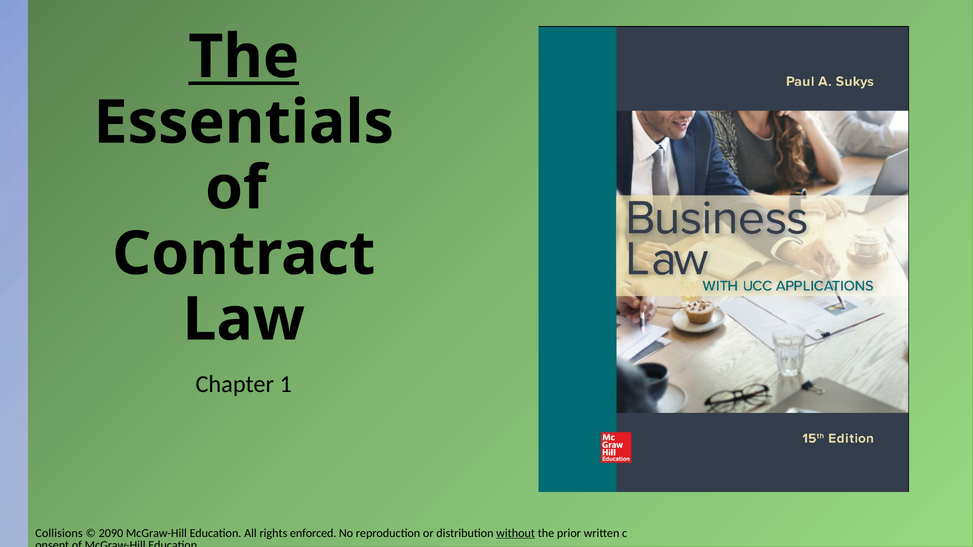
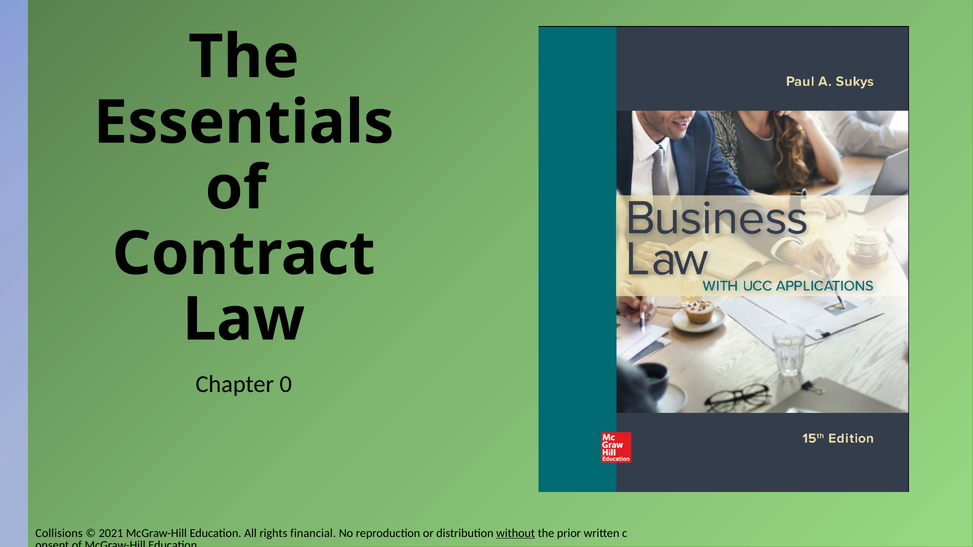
The underline: present -> none (244, 57)
1: 1 -> 0 (286, 385)
2090: 2090 -> 2021 (111, 533)
enforced: enforced -> financial (313, 533)
